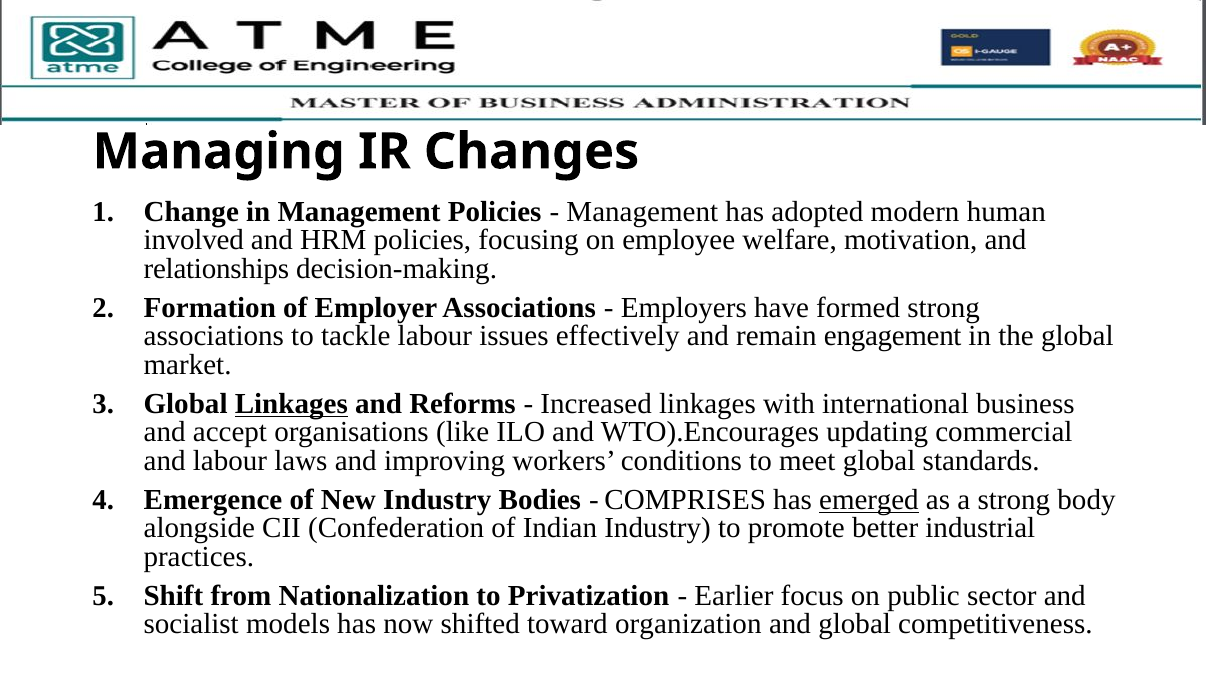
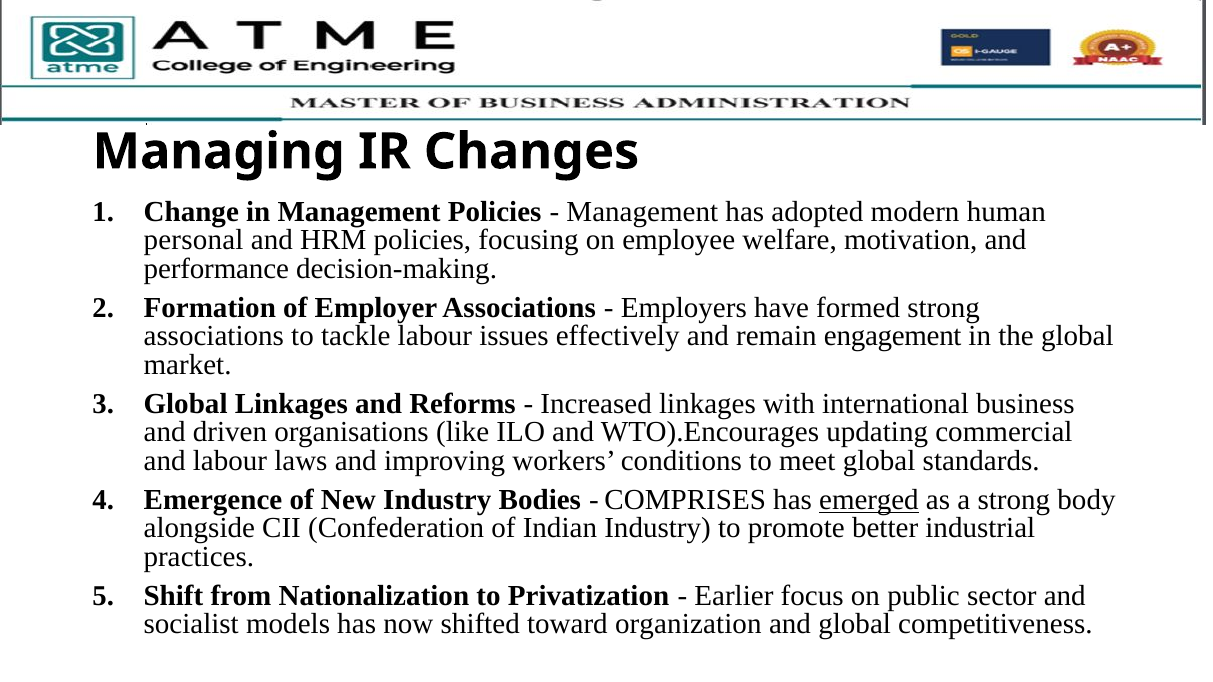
involved: involved -> personal (194, 240)
relationships: relationships -> performance (216, 269)
Linkages underline: present -> none (291, 404)
accept: accept -> driven (230, 432)
